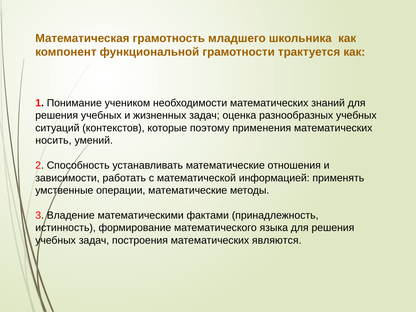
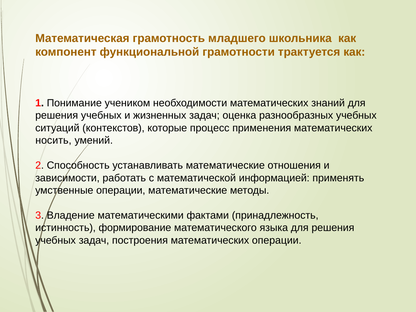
поэтому: поэтому -> процесс (210, 128)
математических являются: являются -> операции (277, 240)
